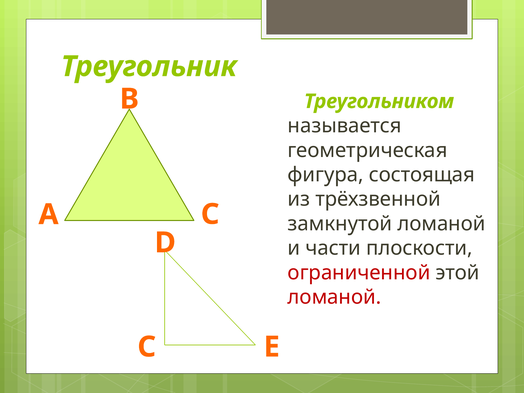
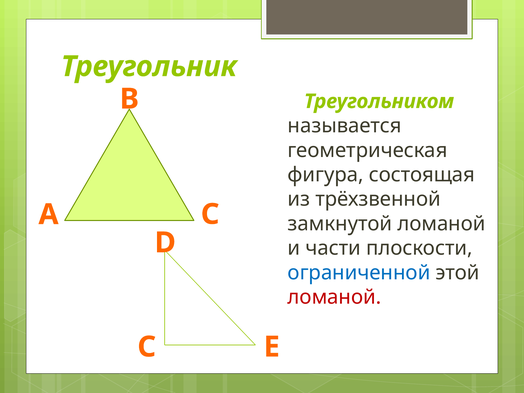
ограниченной colour: red -> blue (359, 273)
